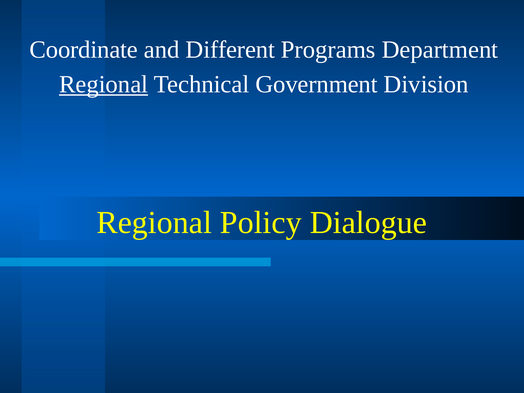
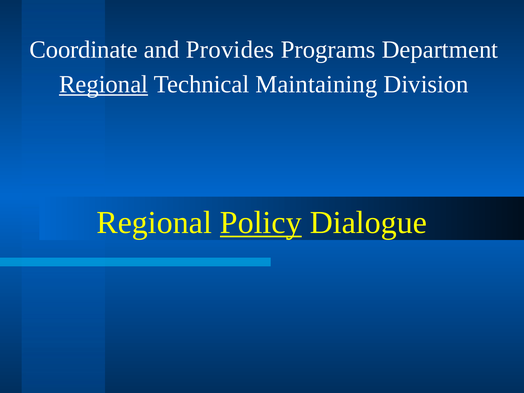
Different: Different -> Provides (230, 50)
Government: Government -> Maintaining (316, 84)
Policy underline: none -> present (261, 223)
